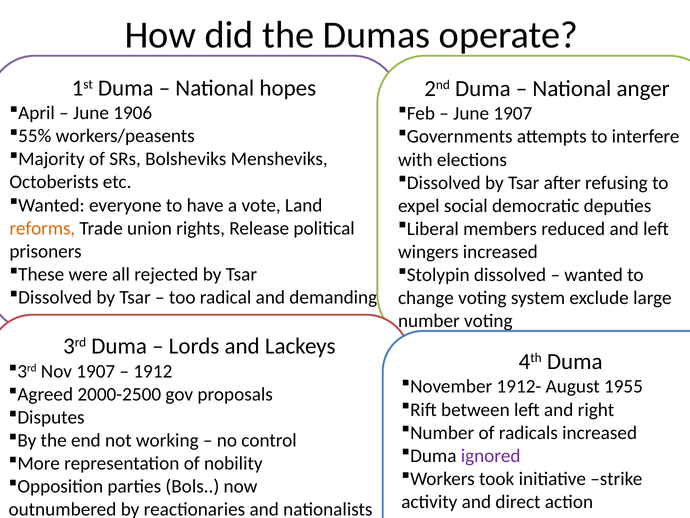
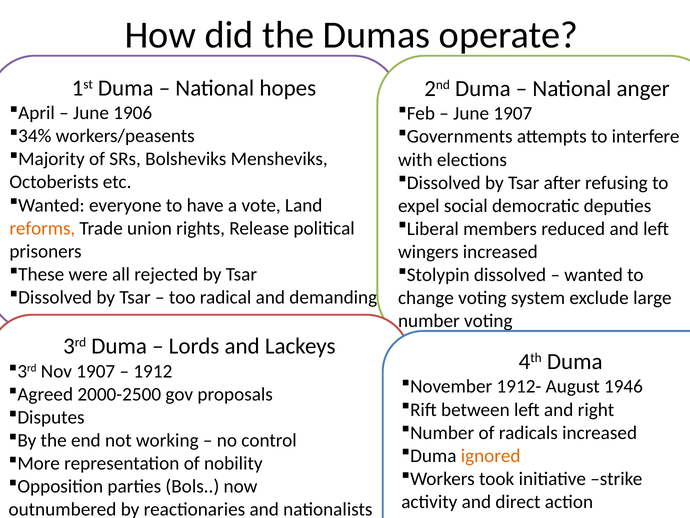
55%: 55% -> 34% (35, 136)
1955: 1955 -> 1946 (623, 386)
ignored colour: purple -> orange (491, 455)
